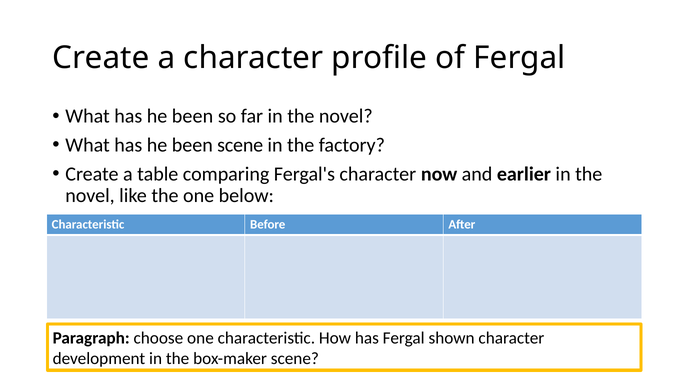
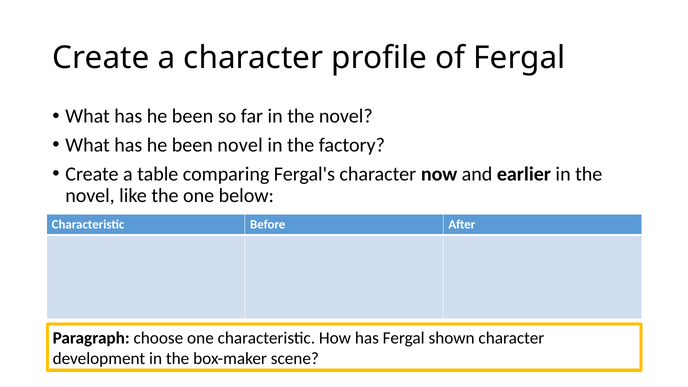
been scene: scene -> novel (240, 145)
